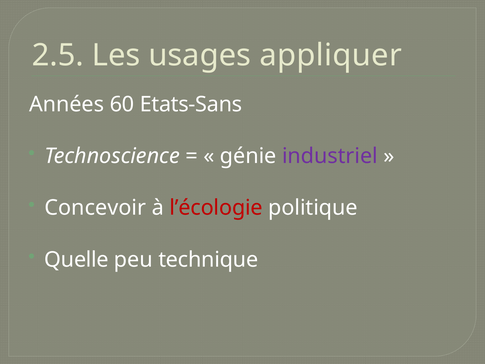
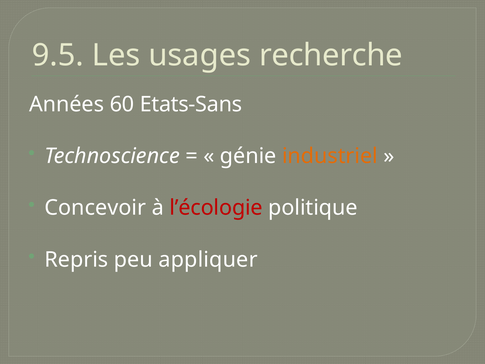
2.5: 2.5 -> 9.5 (58, 55)
appliquer: appliquer -> recherche (331, 55)
industriel colour: purple -> orange (330, 156)
Quelle: Quelle -> Repris (76, 259)
technique: technique -> appliquer (208, 259)
